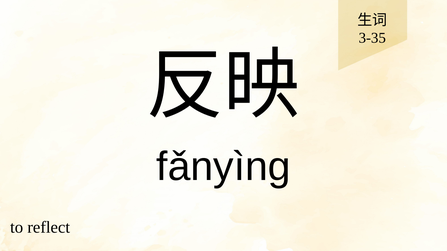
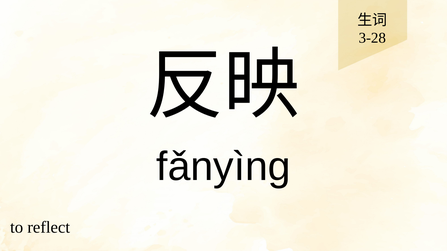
3-35: 3-35 -> 3-28 (372, 38)
